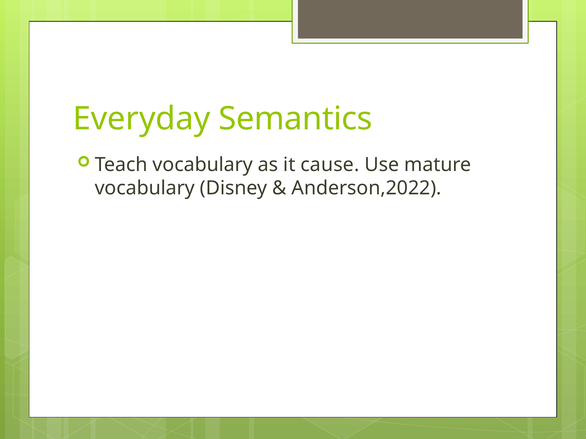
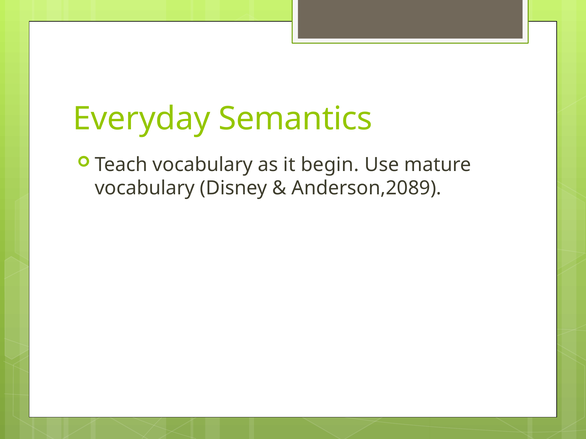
cause: cause -> begin (330, 165)
Anderson,2022: Anderson,2022 -> Anderson,2089 (367, 188)
